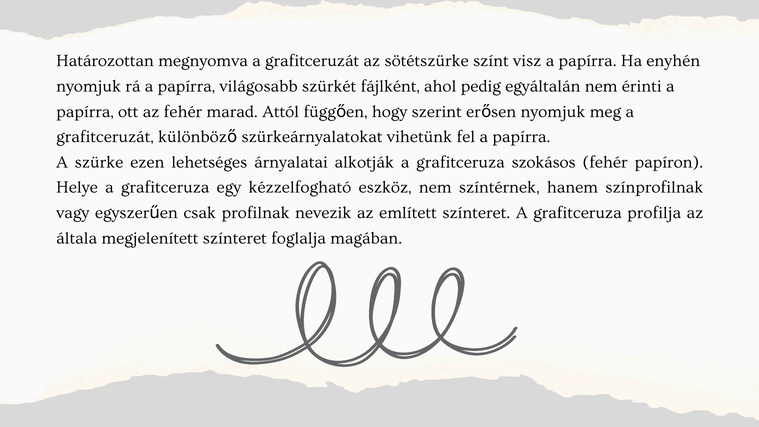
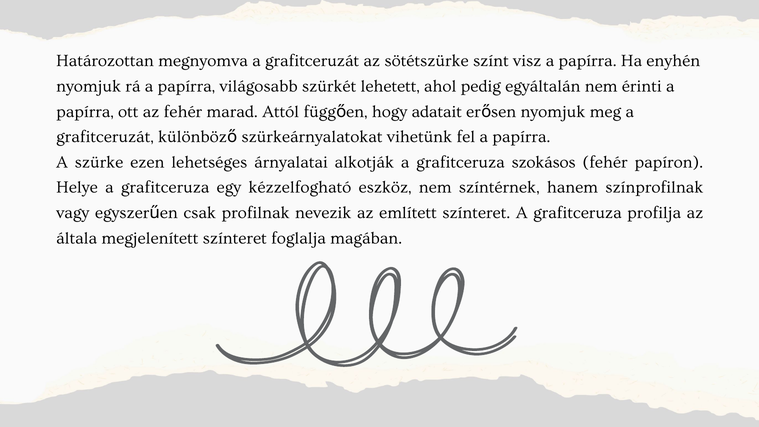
fájlként: fájlként -> lehetett (390, 86)
szerint: szerint -> adatait (437, 111)
